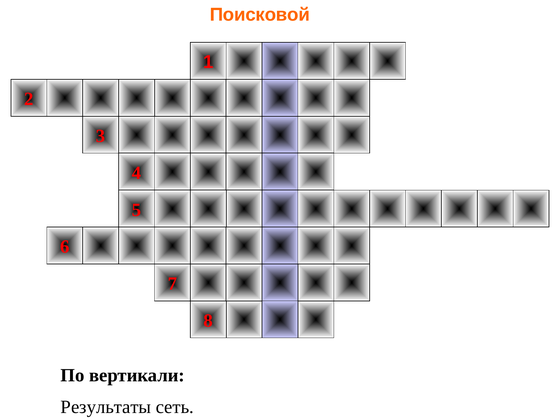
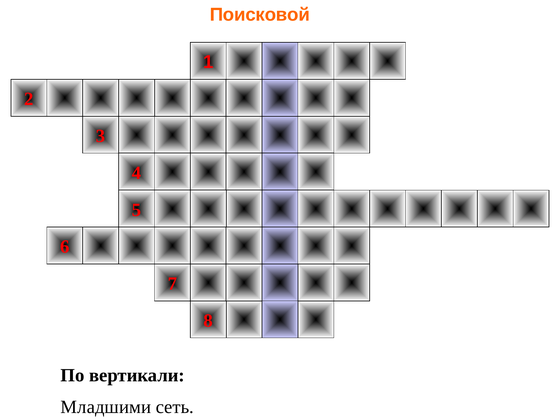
Результаты: Результаты -> Младшими (106, 407)
